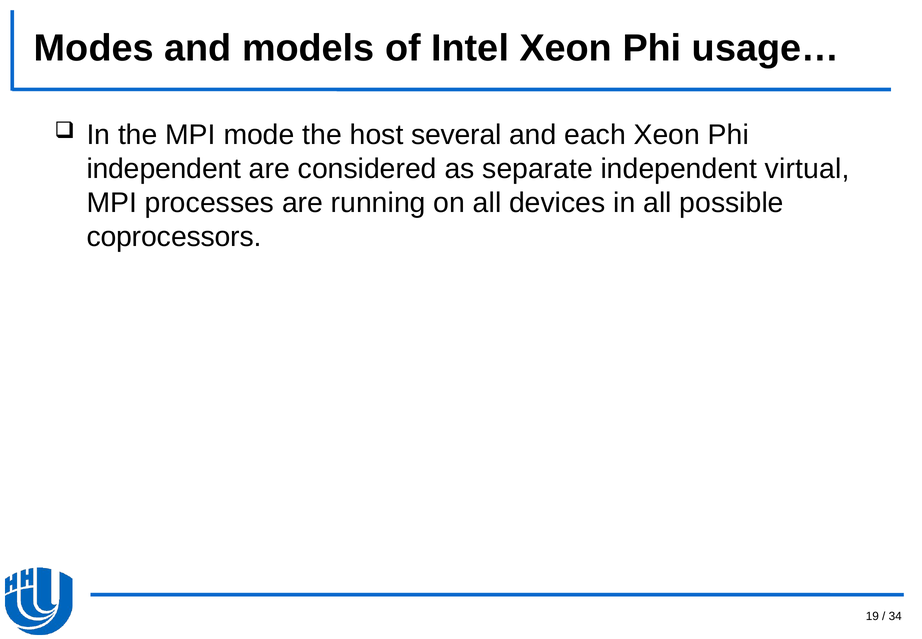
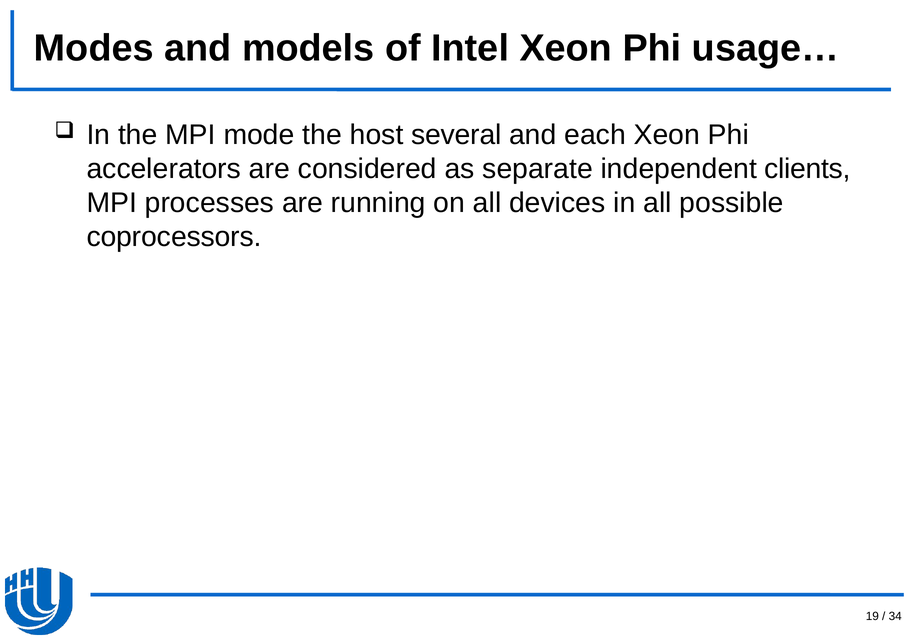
independent: independent -> accelerators (164, 169)
virtual: virtual -> clients (807, 169)
